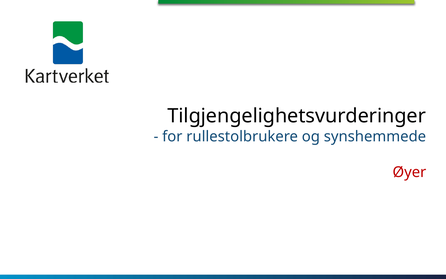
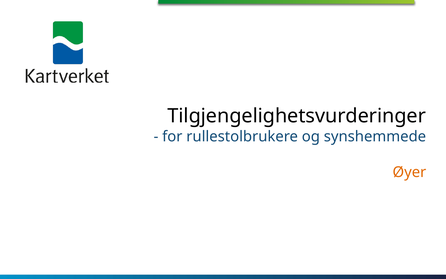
Øyer colour: red -> orange (409, 172)
